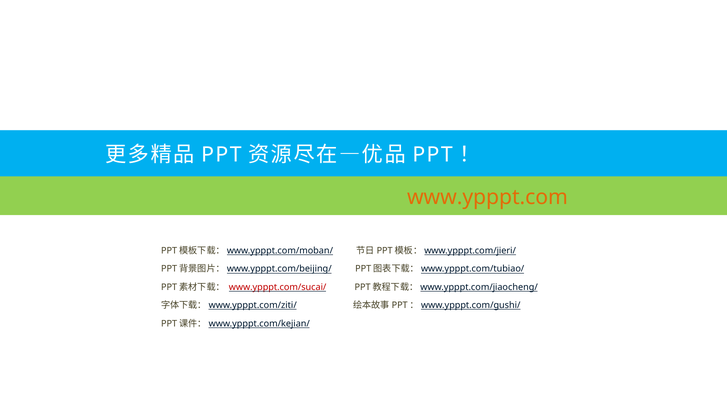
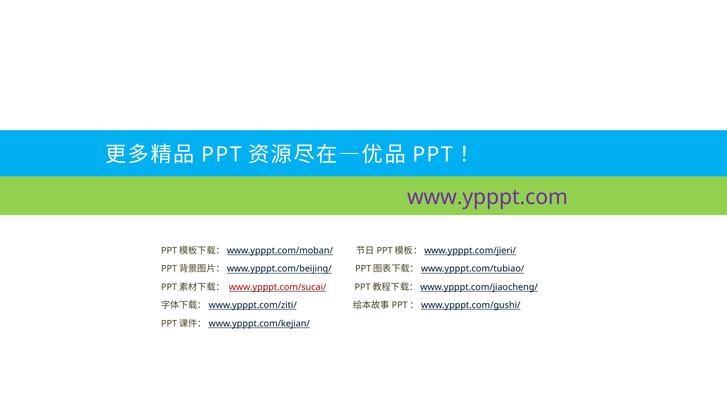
www.ypppt.com colour: orange -> purple (487, 197)
